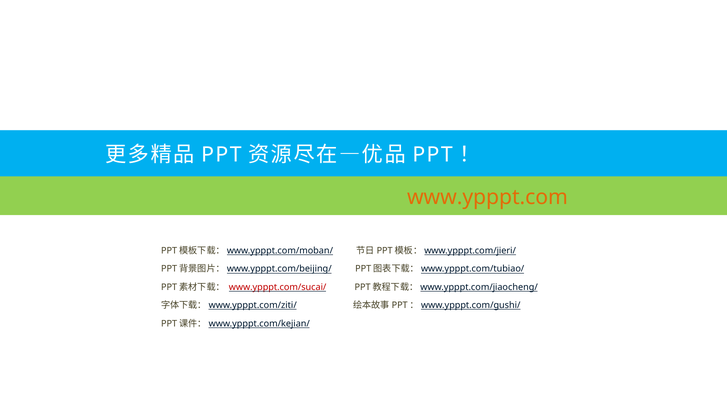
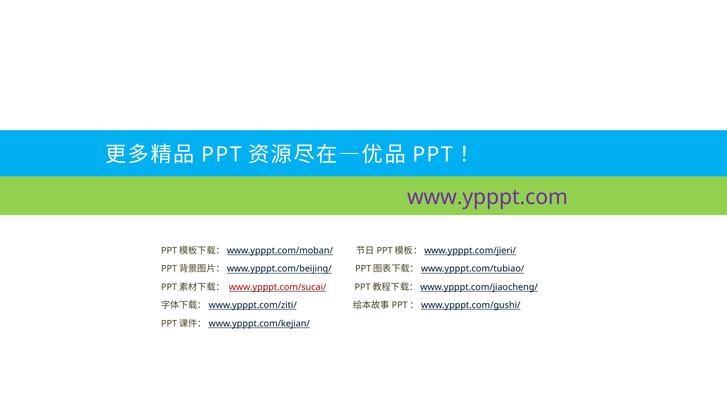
www.ypppt.com colour: orange -> purple (487, 197)
